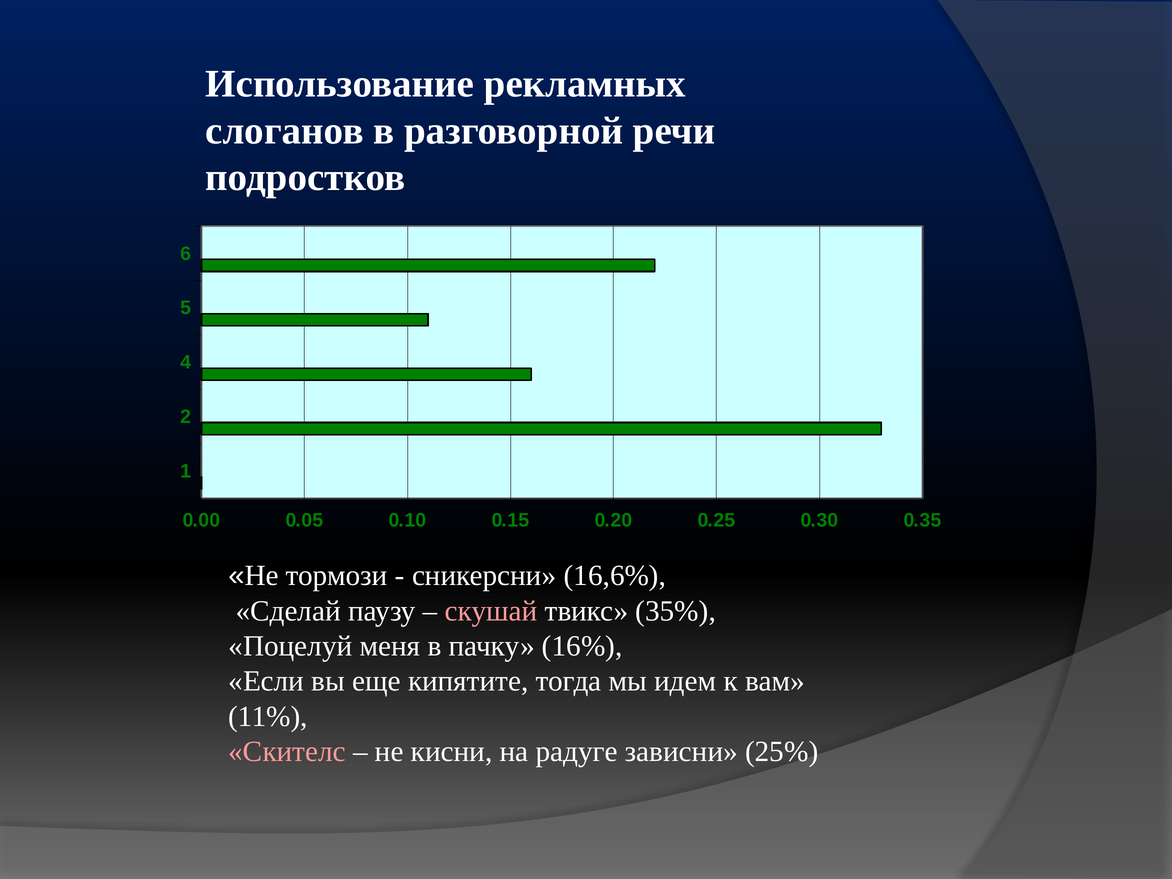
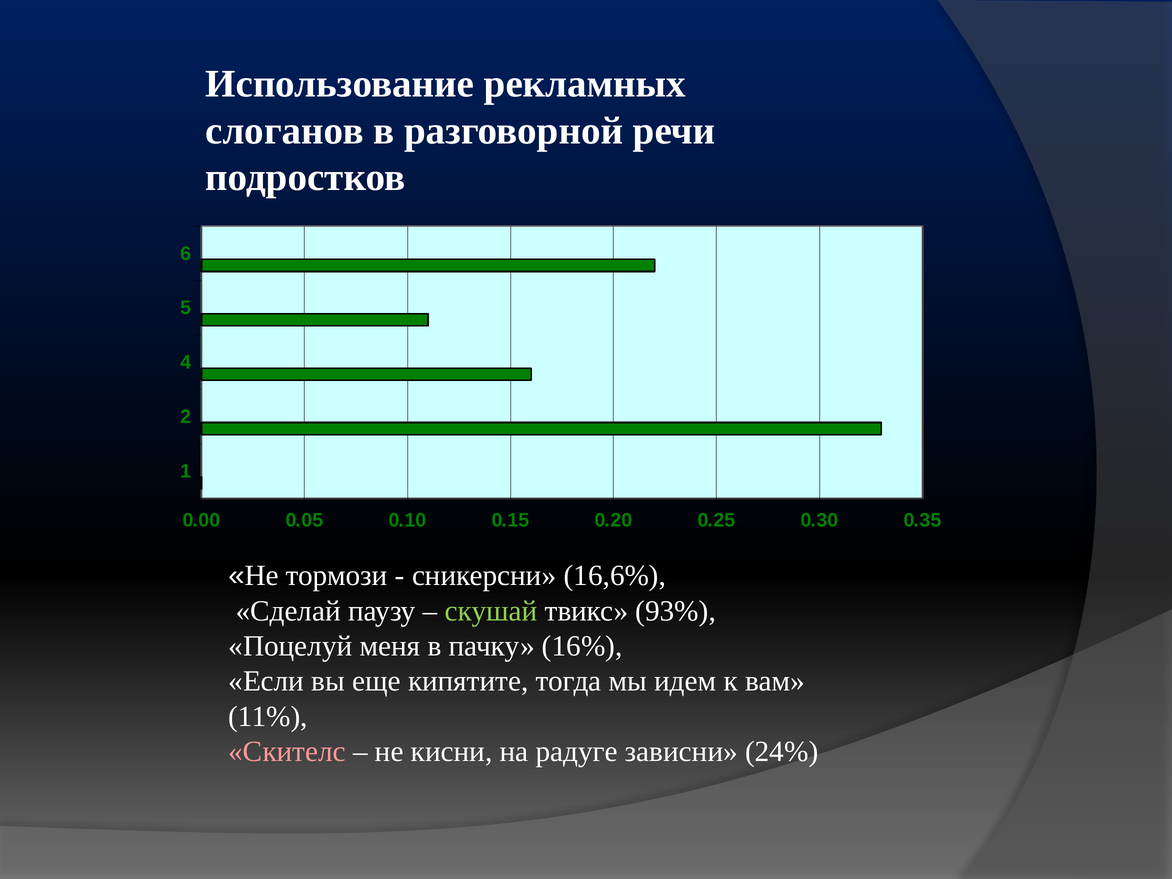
скушай colour: pink -> light green (491, 611)
35%: 35% -> 93% (676, 611)
25%: 25% -> 24% (782, 752)
